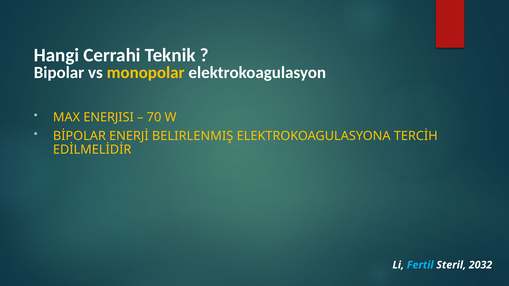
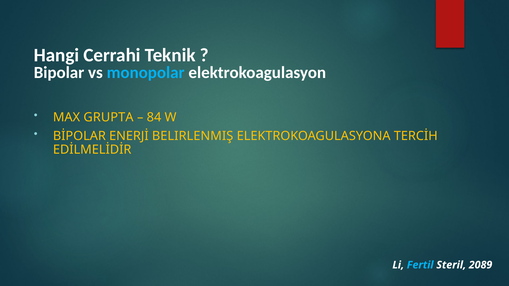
monopolar colour: yellow -> light blue (146, 73)
ENERJISI: ENERJISI -> GRUPTA (109, 118)
70: 70 -> 84 (154, 118)
2032: 2032 -> 2089 (481, 265)
